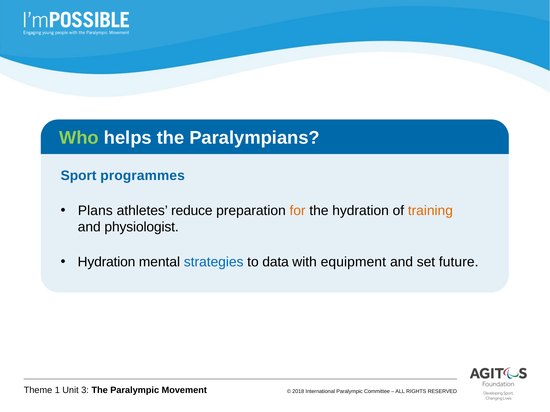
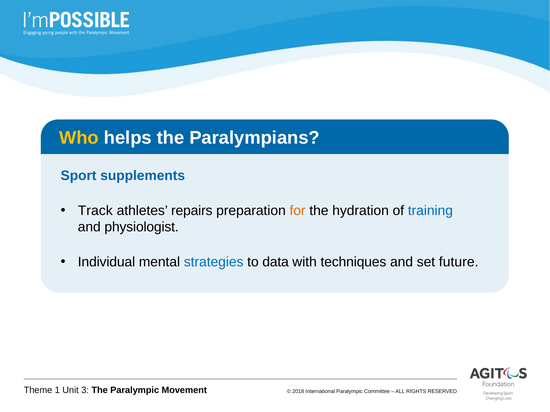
Who colour: light green -> yellow (79, 138)
programmes: programmes -> supplements (143, 176)
Plans: Plans -> Track (95, 211)
reduce: reduce -> repairs (192, 211)
training colour: orange -> blue (430, 211)
Hydration: Hydration -> Individual (106, 262)
equipment: equipment -> techniques (353, 262)
